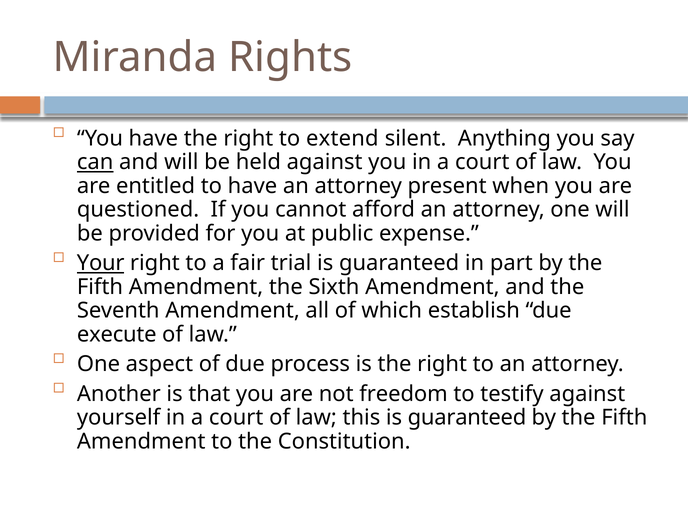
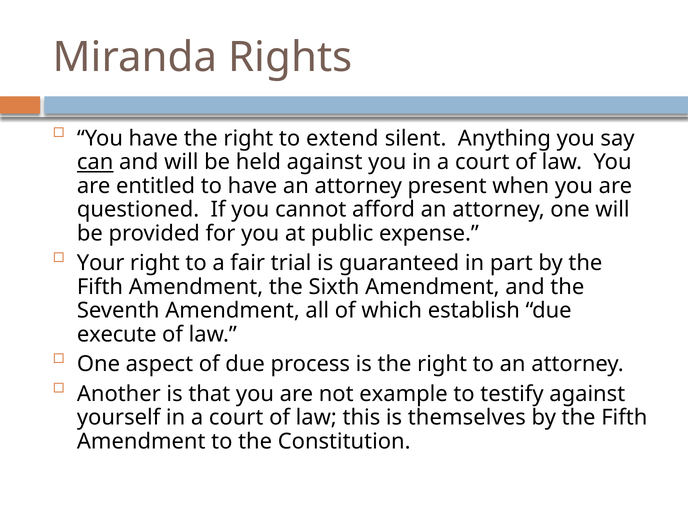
Your underline: present -> none (101, 263)
freedom: freedom -> example (404, 394)
this is guaranteed: guaranteed -> themselves (467, 418)
